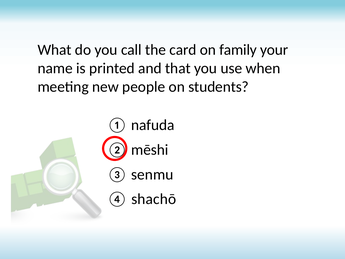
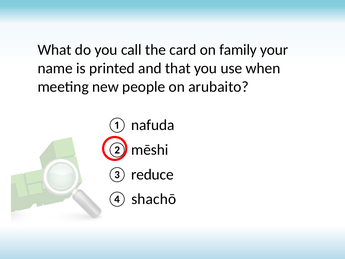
students: students -> arubaito (219, 87)
senmu: senmu -> reduce (152, 174)
